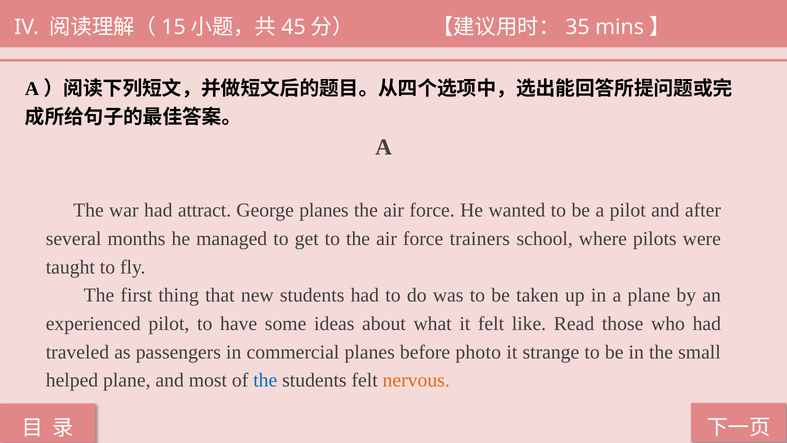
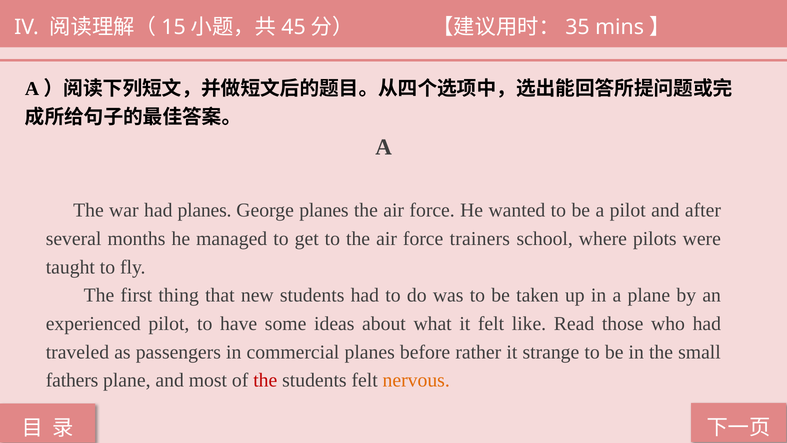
had attract: attract -> planes (205, 210)
photo: photo -> rather (478, 352)
helped: helped -> fathers (72, 380)
the colour: blue -> red (265, 380)
